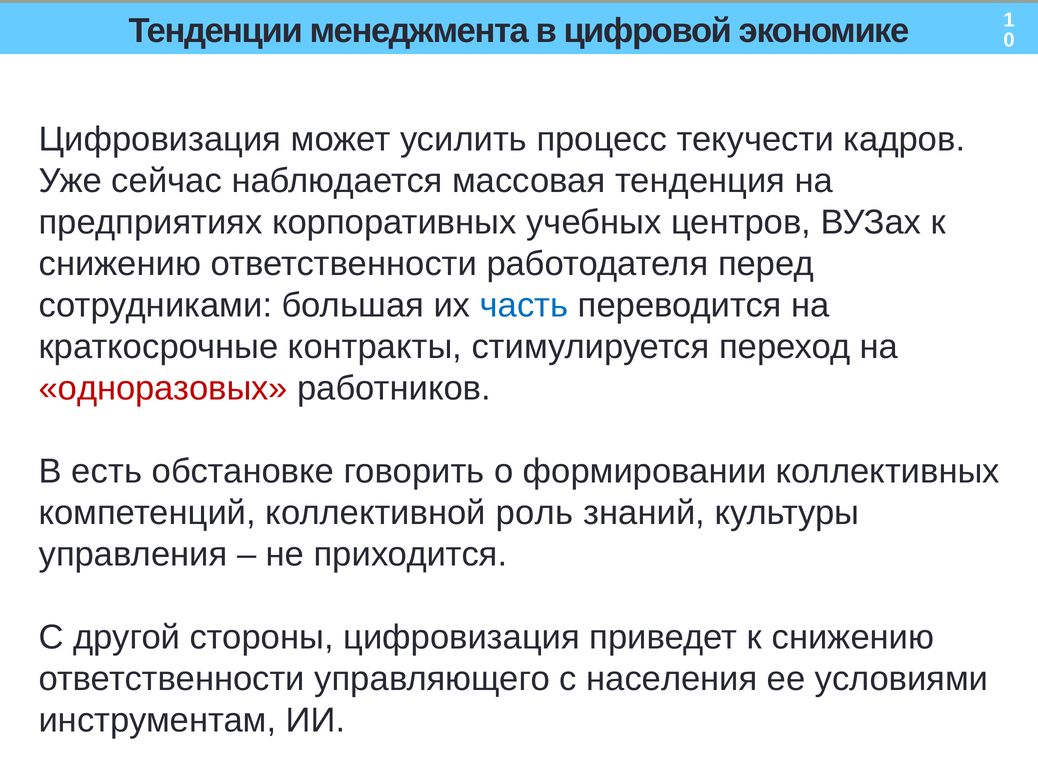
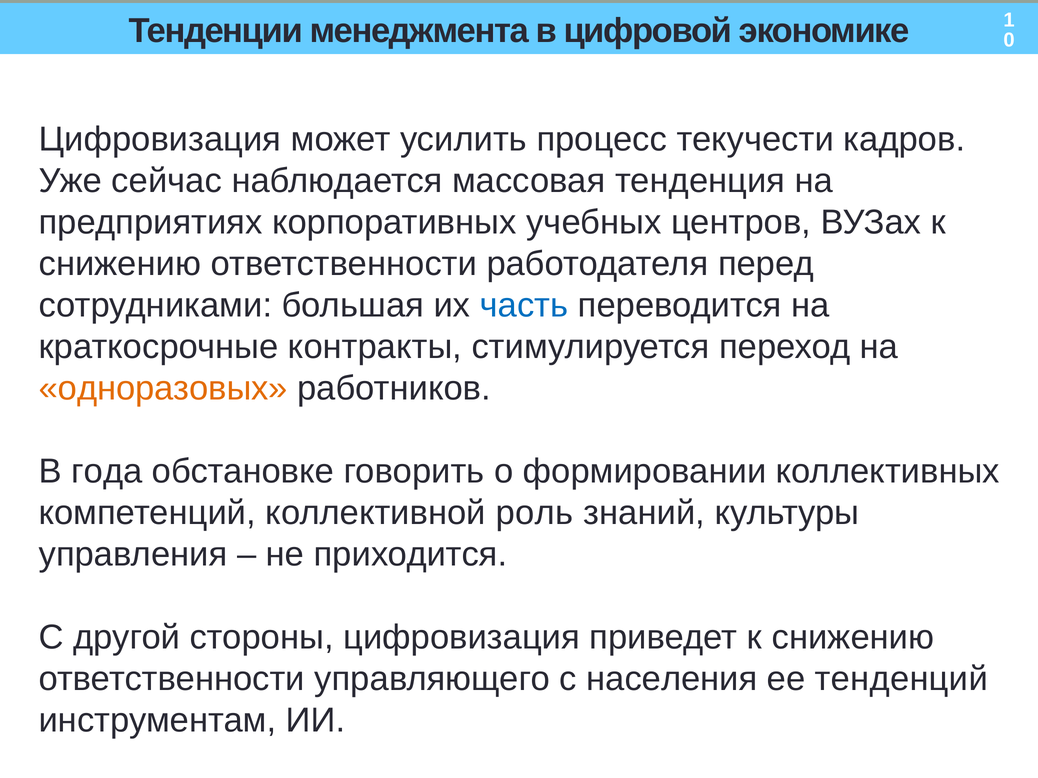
одноразовых colour: red -> orange (163, 389)
есть: есть -> года (107, 472)
условиями: условиями -> тенденций (901, 679)
